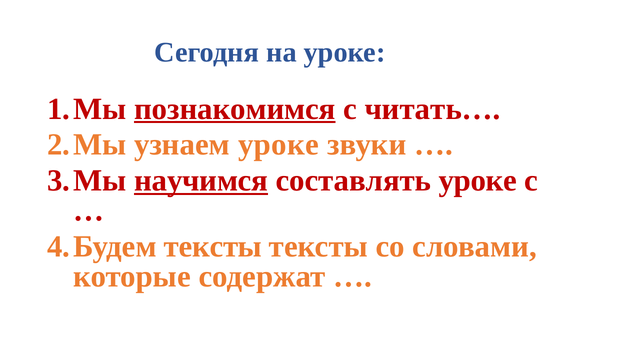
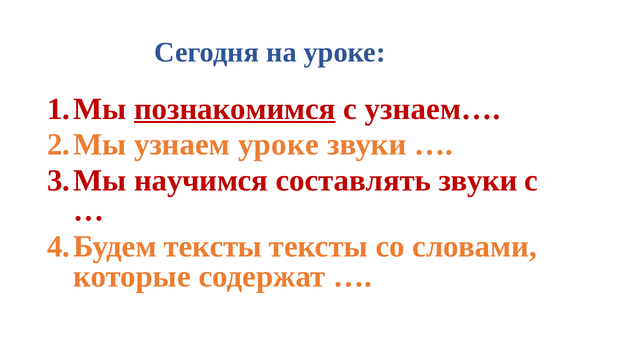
читать…: читать… -> узнаем… (432, 109)
научимся underline: present -> none (201, 180)
составлять уроке: уроке -> звуки (478, 180)
